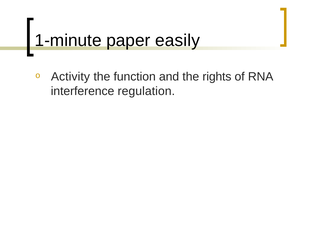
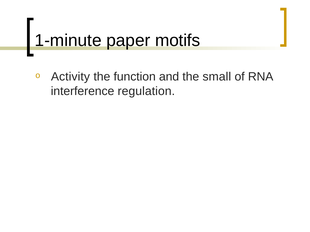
easily: easily -> motifs (178, 40)
rights: rights -> small (217, 77)
